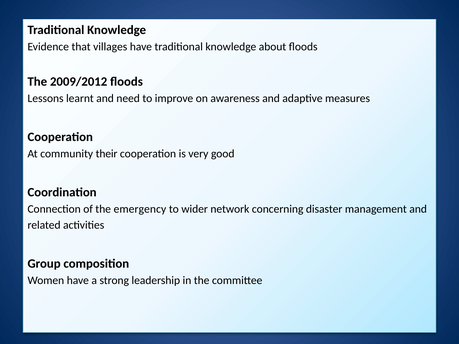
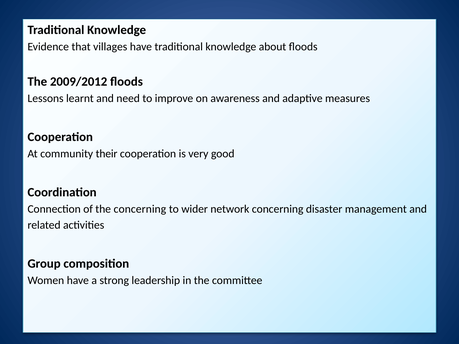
the emergency: emergency -> concerning (140, 209)
